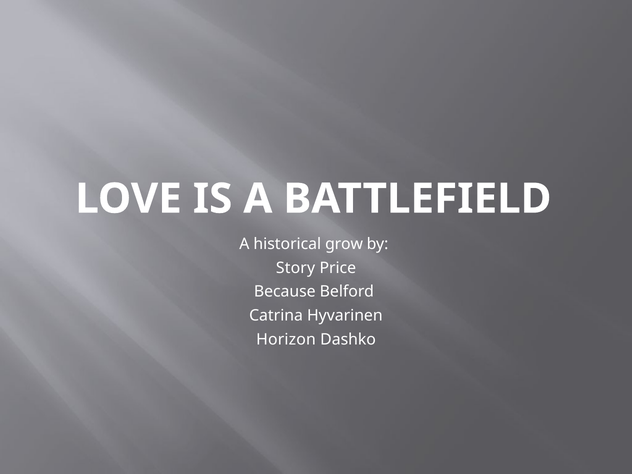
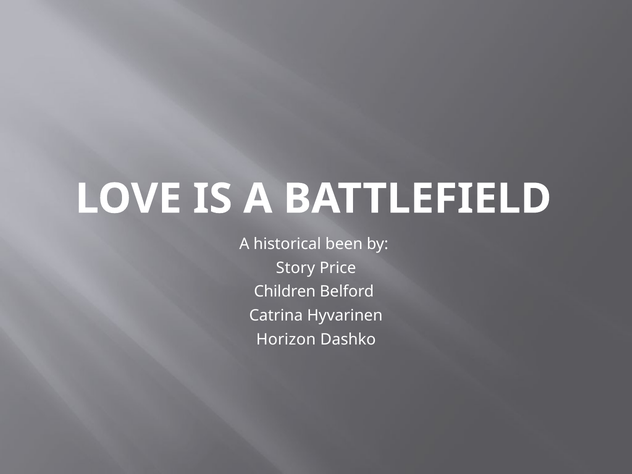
grow: grow -> been (344, 244)
Because: Because -> Children (285, 292)
